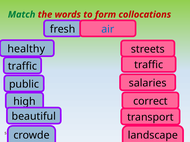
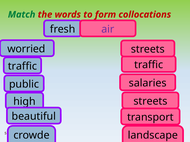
air colour: blue -> purple (108, 29)
healthy: healthy -> worried (26, 49)
correct: correct -> streets (150, 101)
